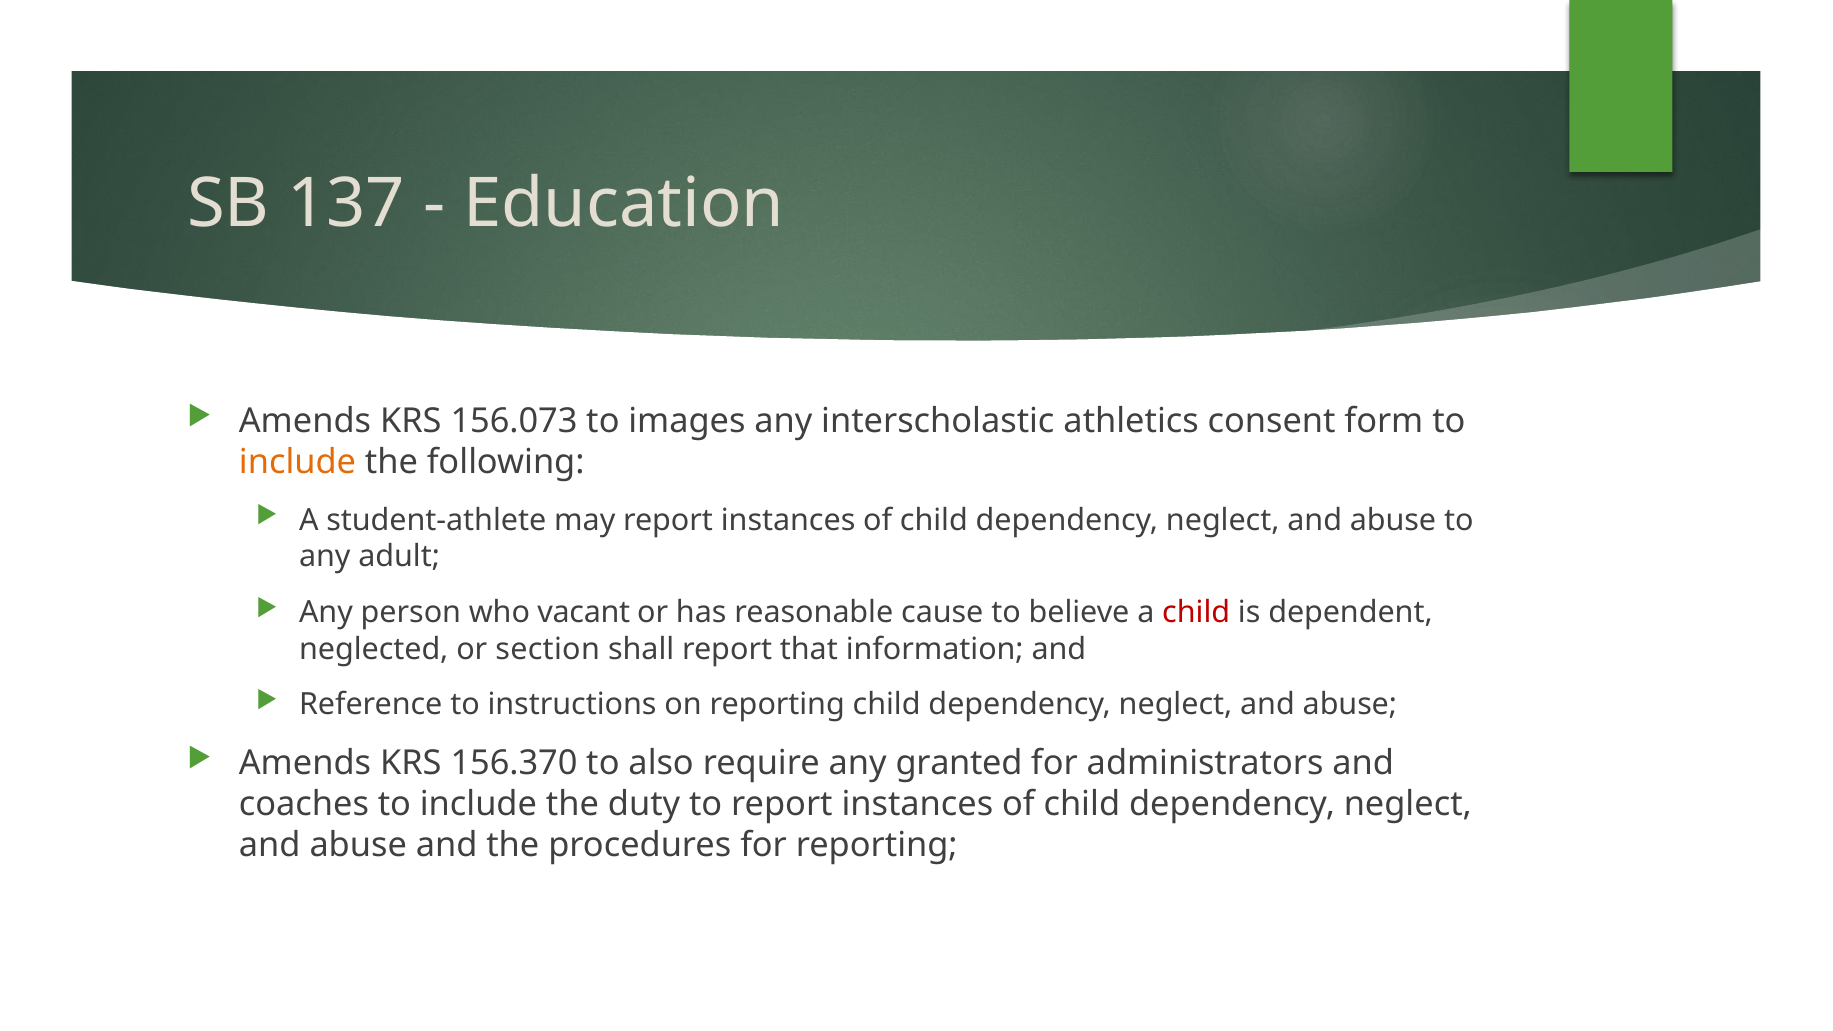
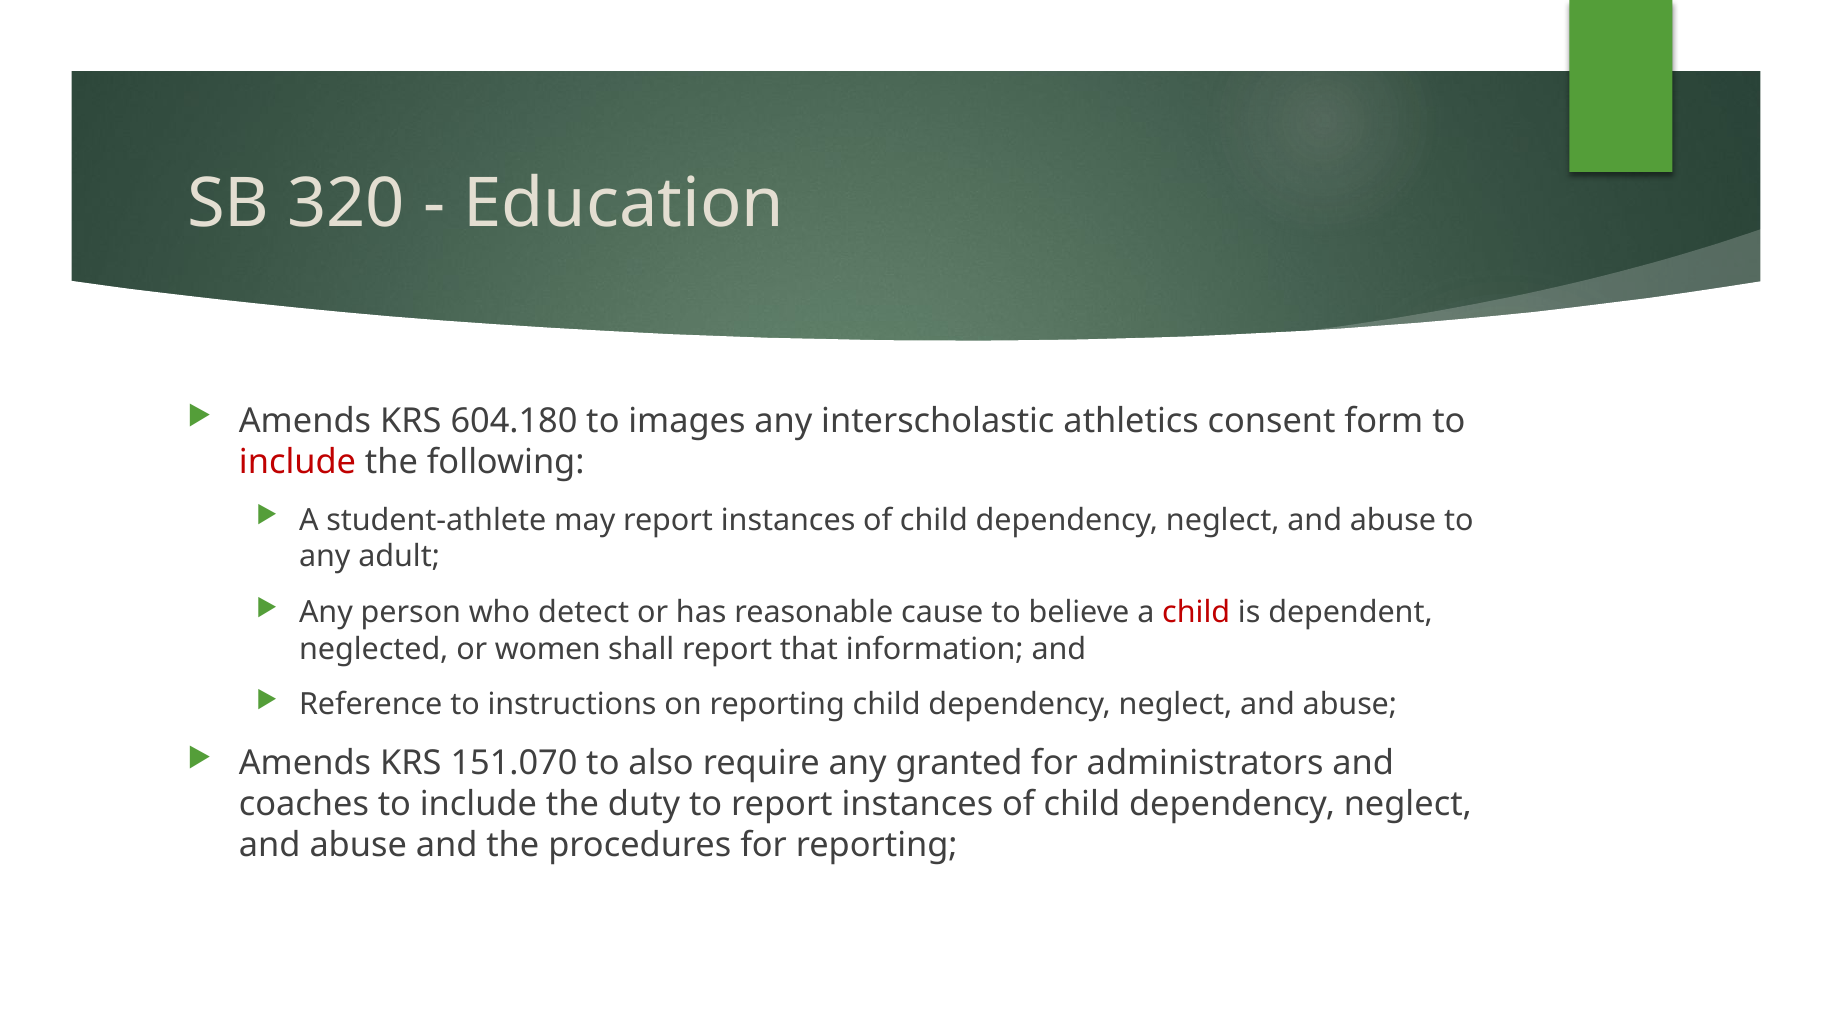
137: 137 -> 320 (346, 204)
156.073: 156.073 -> 604.180 (514, 421)
include colour: orange -> red (298, 463)
vacant: vacant -> detect (584, 613)
section: section -> women (548, 649)
156.370: 156.370 -> 151.070 (514, 763)
